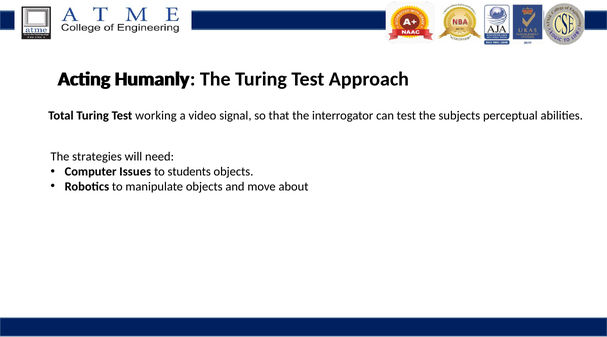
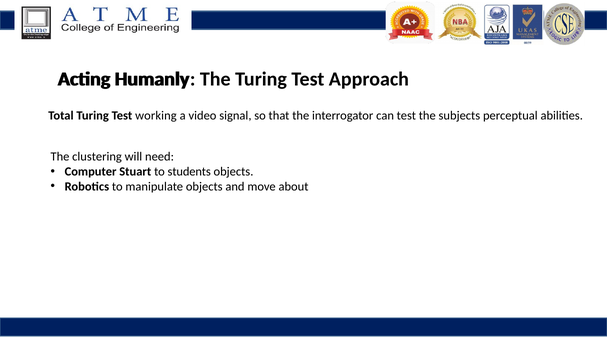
strategies: strategies -> clustering (97, 157)
Issues: Issues -> Stuart (135, 172)
